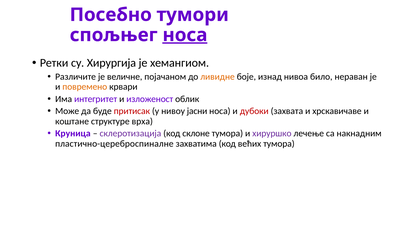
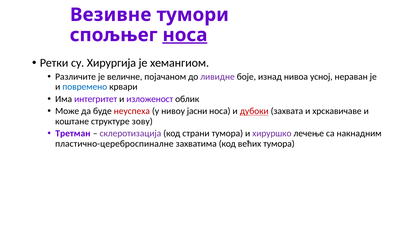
Посебно: Посебно -> Везивне (111, 15)
ливидне colour: orange -> purple (218, 77)
било: било -> усној (321, 77)
повремено colour: orange -> blue (85, 87)
притисак: притисак -> неуспеха (132, 111)
дубоки underline: none -> present (254, 111)
врха: врха -> зову (142, 122)
Круница: Круница -> Третман (73, 134)
склоне: склоне -> страни (196, 134)
